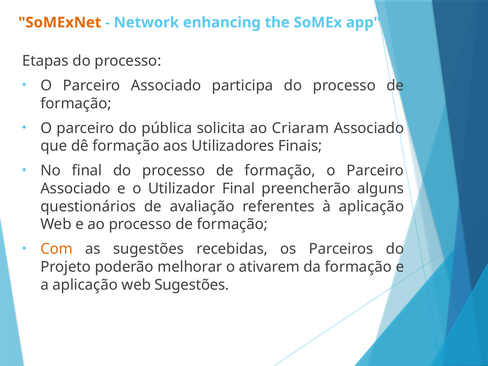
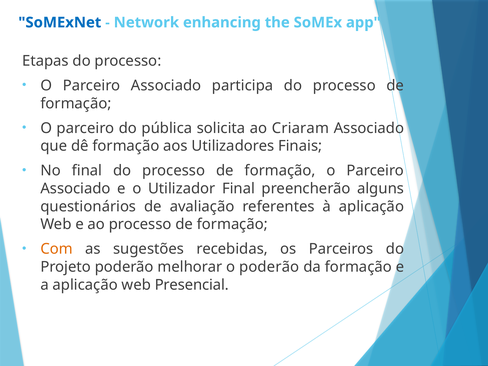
SoMExNet colour: orange -> blue (60, 22)
o ativarem: ativarem -> poderão (269, 267)
web Sugestões: Sugestões -> Presencial (192, 285)
